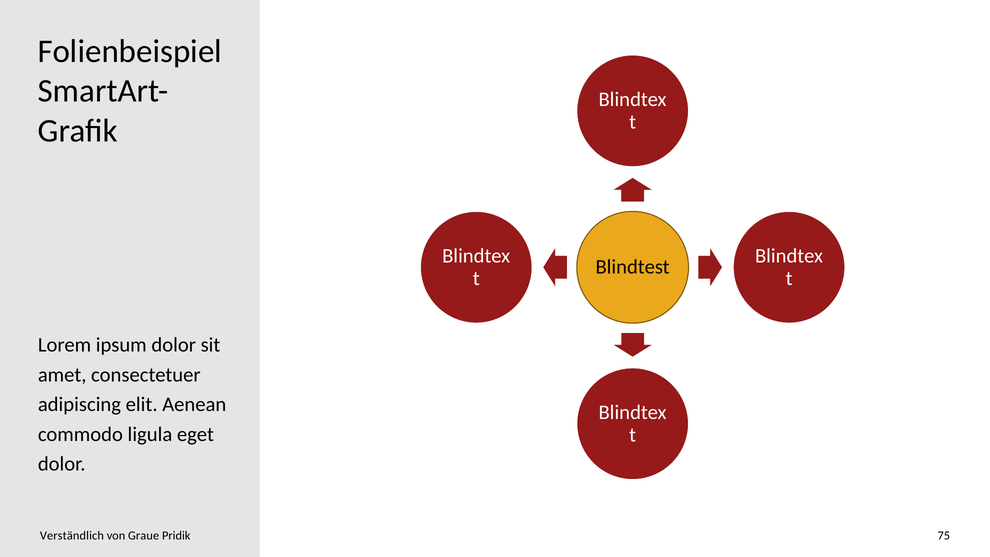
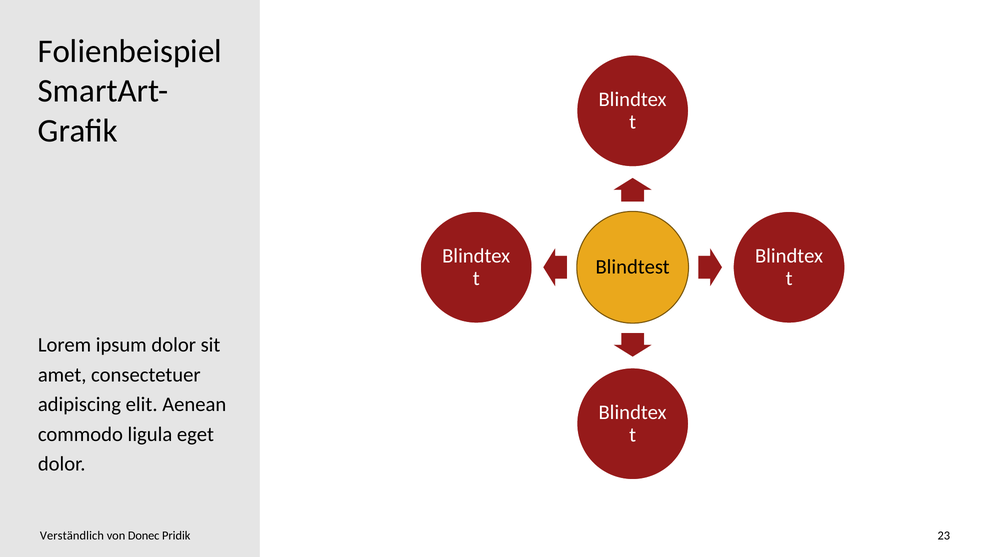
Graue: Graue -> Donec (144, 536)
75: 75 -> 23 (944, 536)
